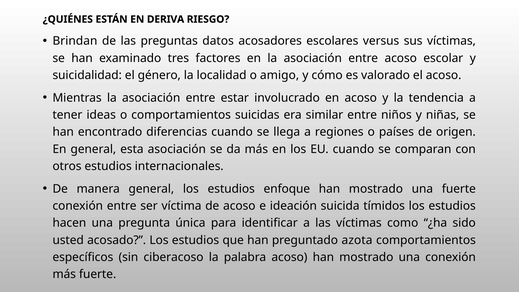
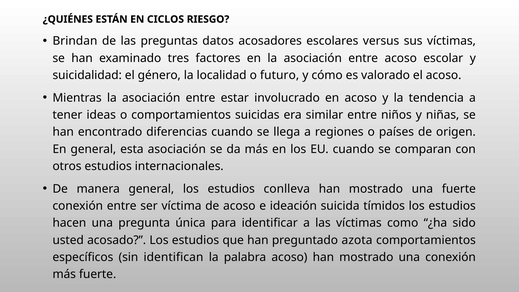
DERIVA: DERIVA -> CICLOS (165, 19)
amigo: amigo -> futuro (280, 75)
enfoque: enfoque -> conlleva (287, 189)
ciberacoso: ciberacoso -> identifican (173, 257)
